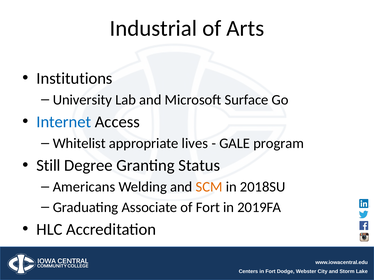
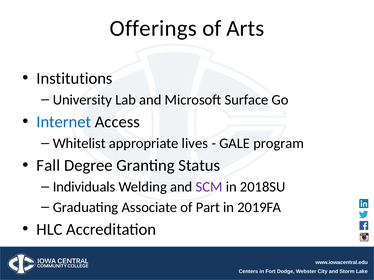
Industrial: Industrial -> Offerings (153, 28)
Still: Still -> Fall (48, 166)
Americans: Americans -> Individuals (84, 187)
SCM colour: orange -> purple (209, 187)
of Fort: Fort -> Part (208, 208)
